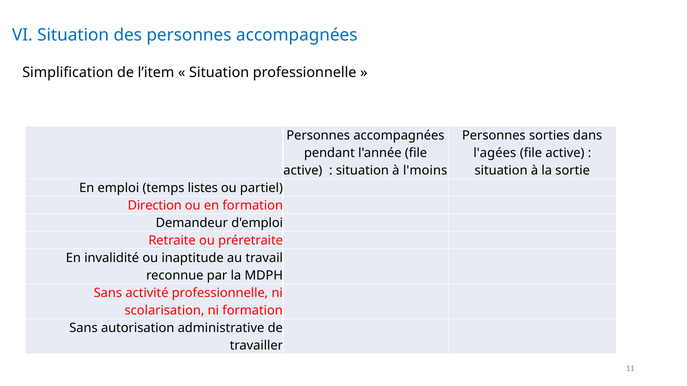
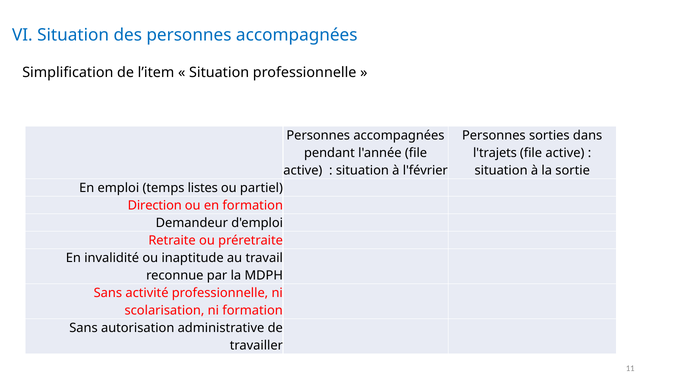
l'agées: l'agées -> l'trajets (495, 153)
l'moins: l'moins -> l'février (425, 171)
